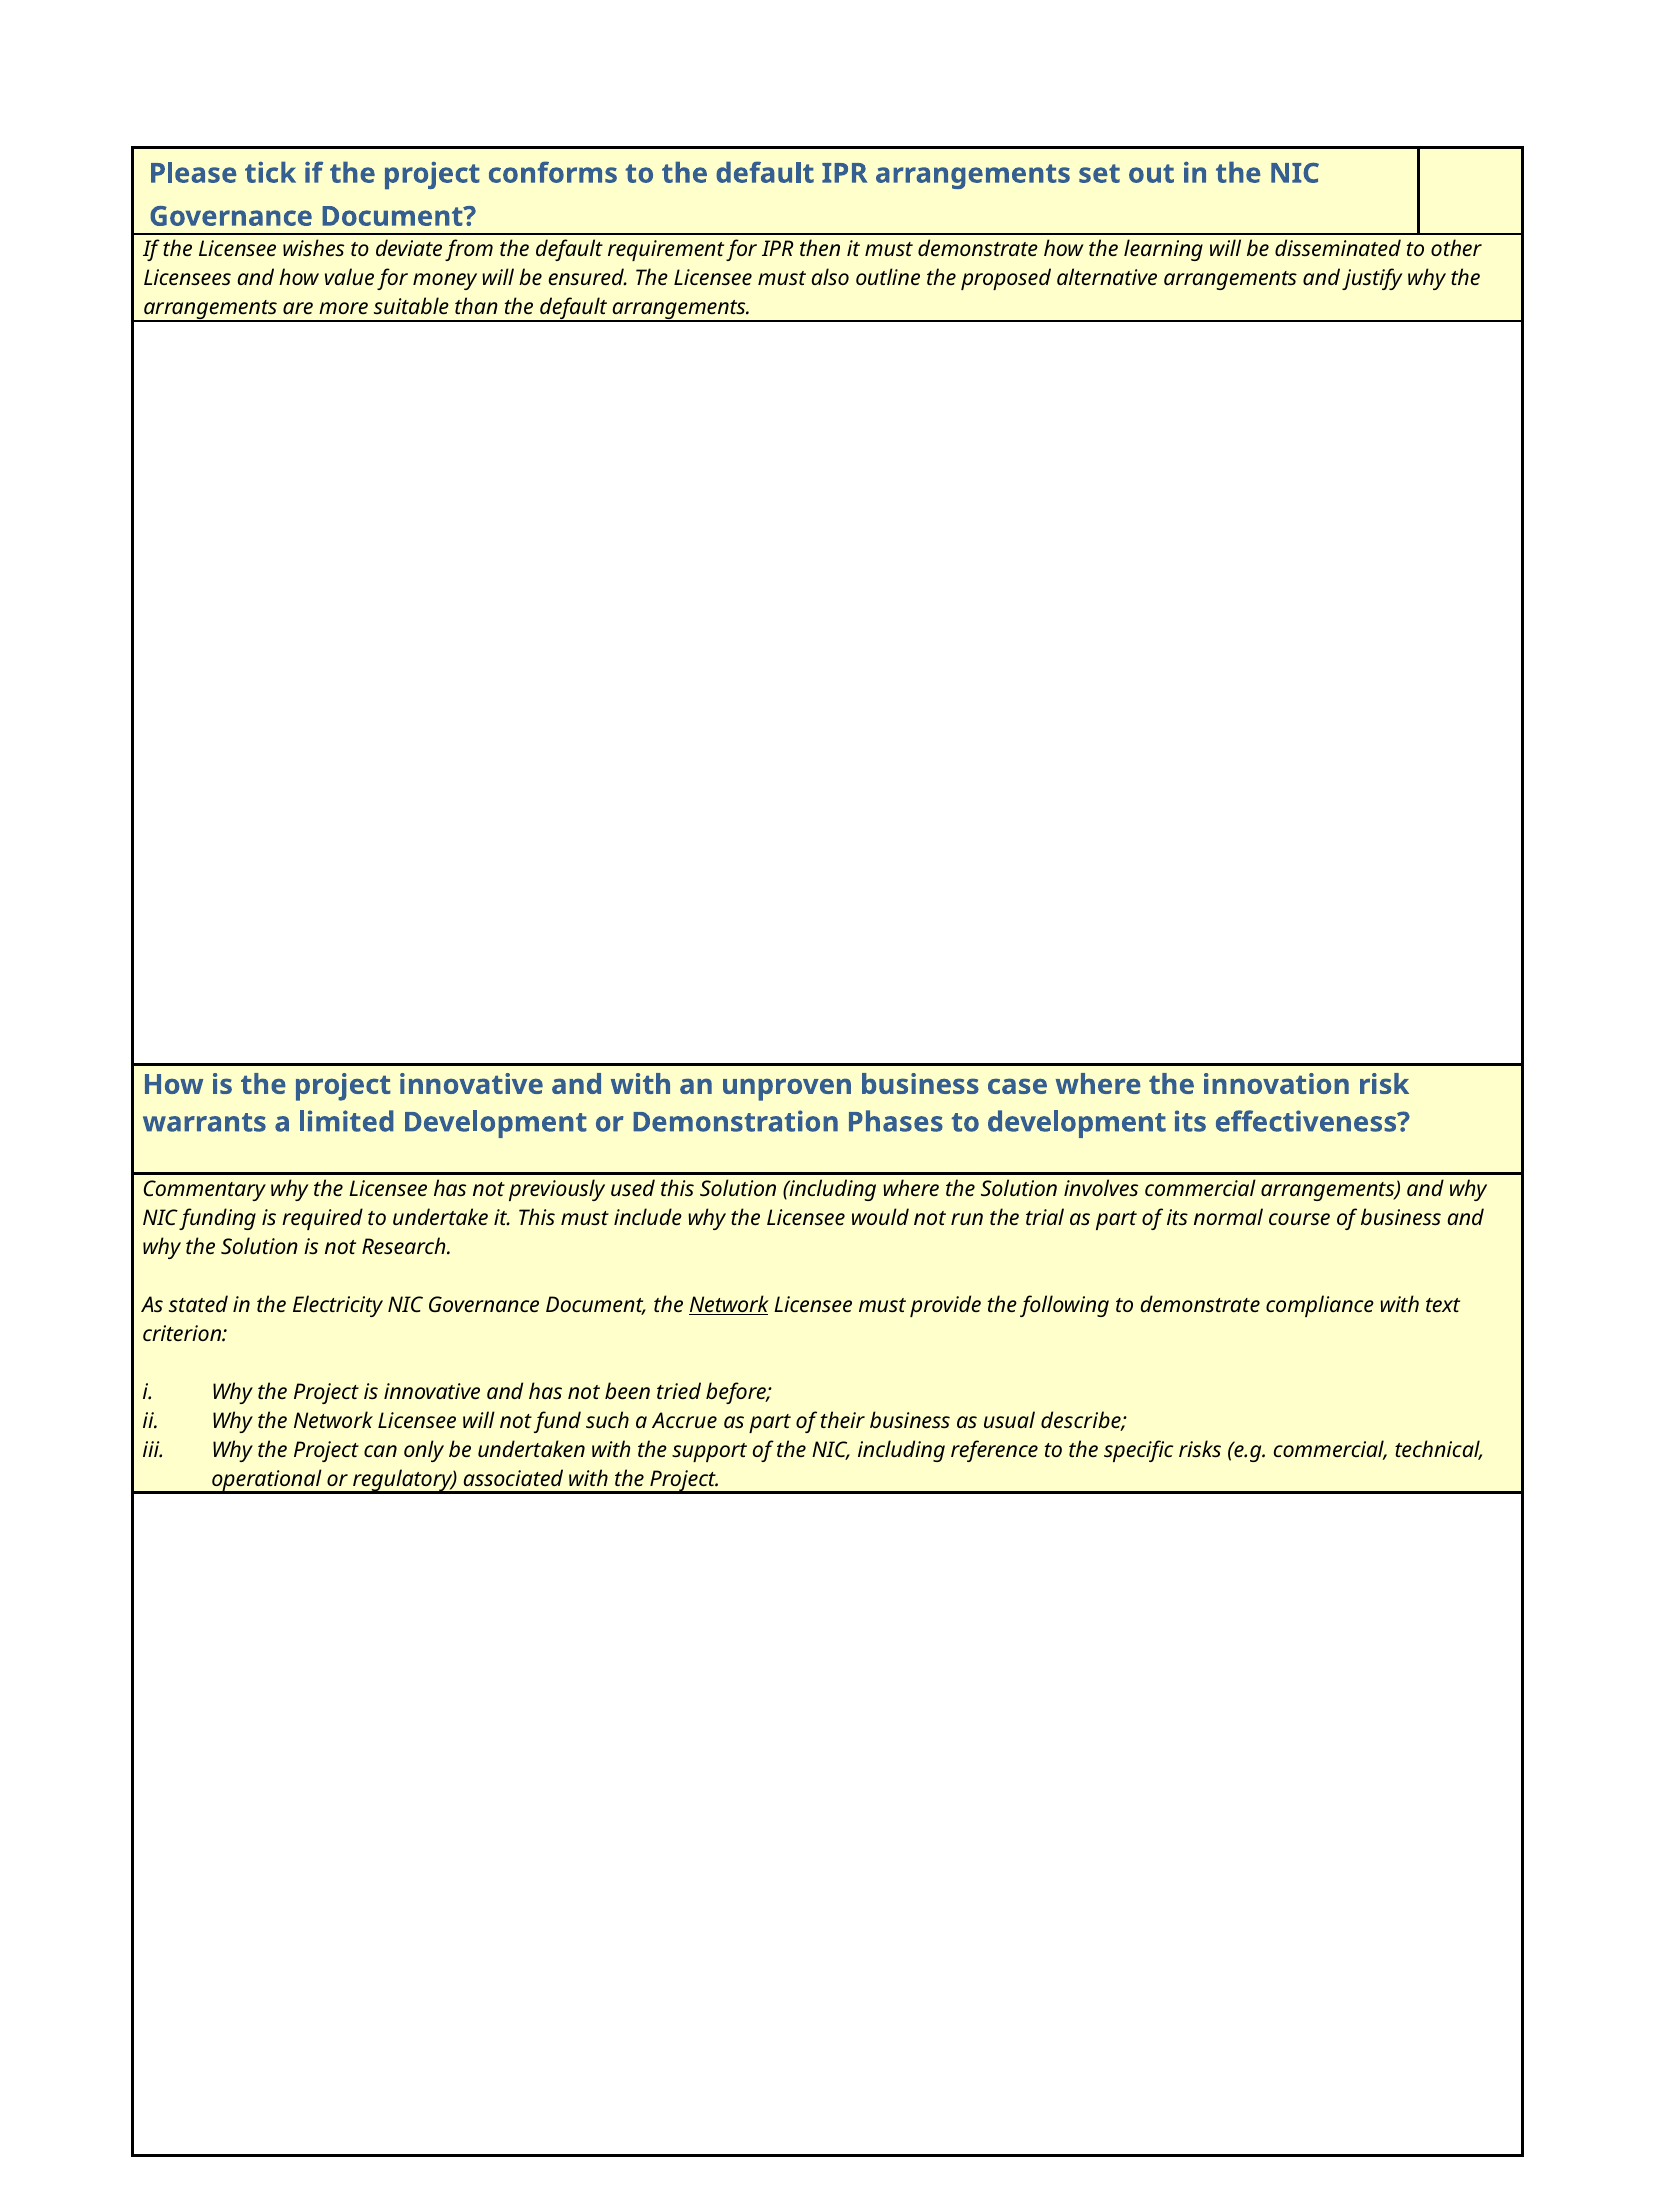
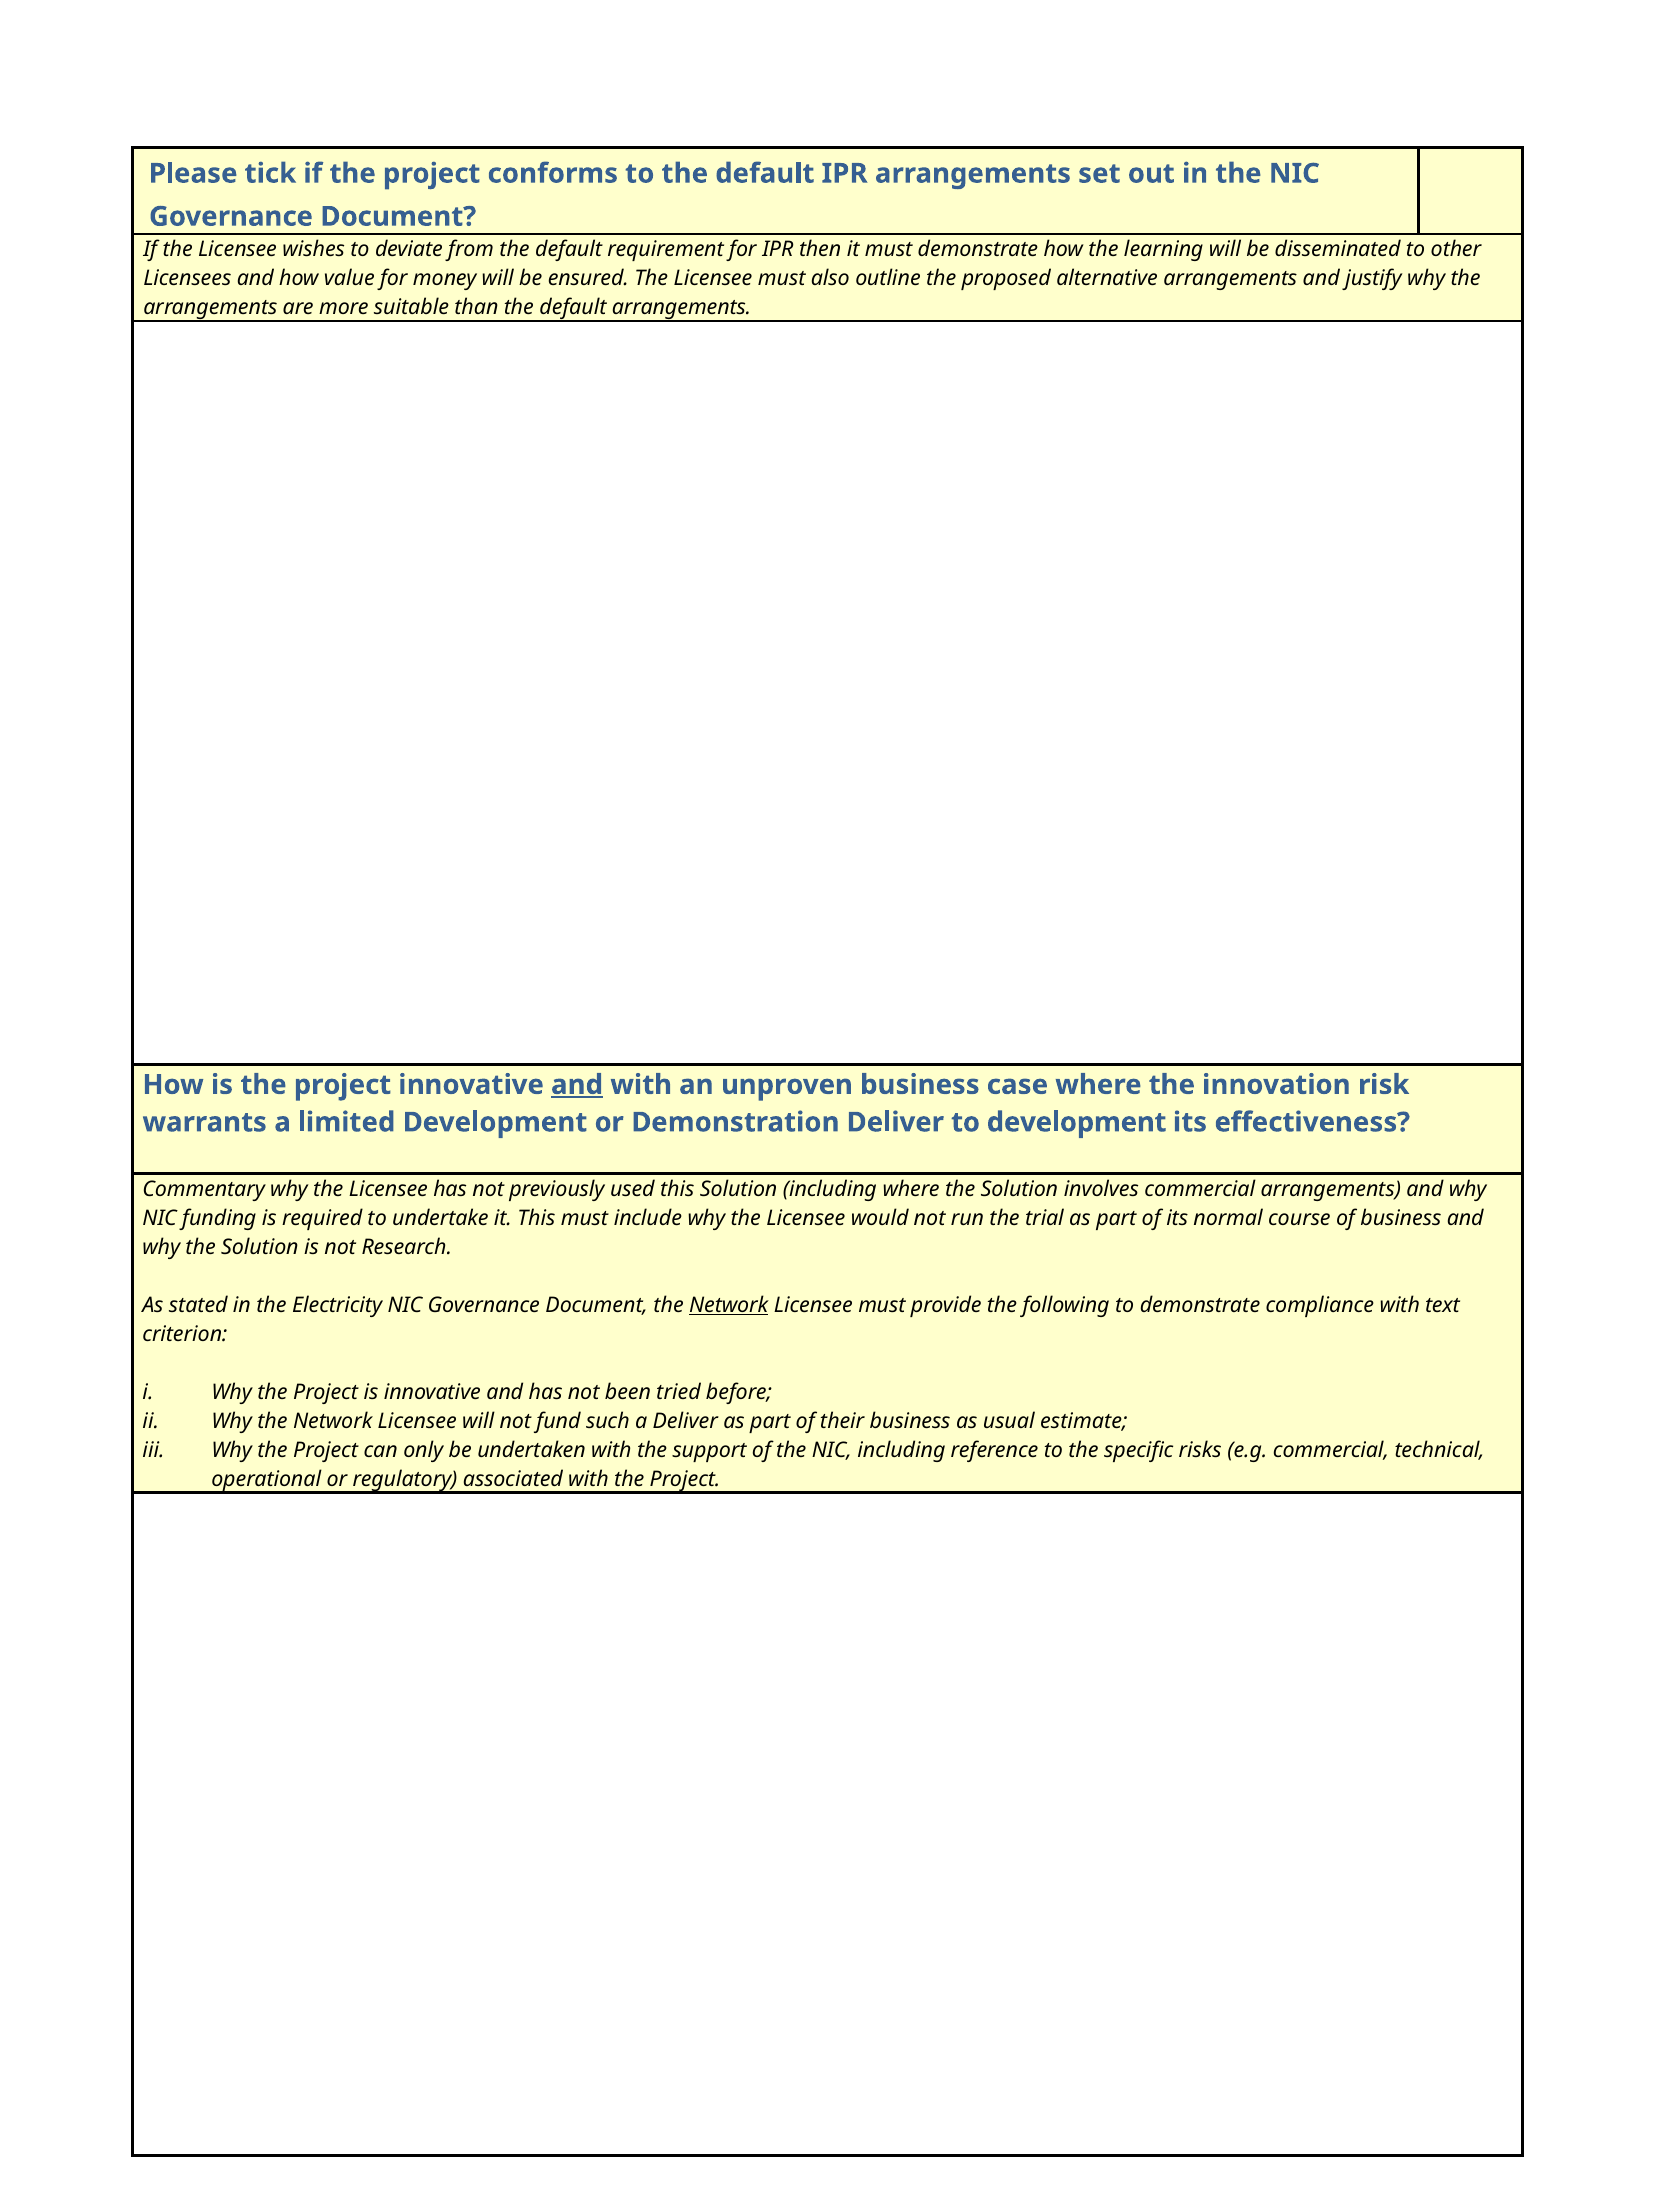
and underline: none -> present (577, 1085)
Demonstration Phases: Phases -> Deliver (895, 1122)
a Accrue: Accrue -> Deliver (685, 1421)
describe: describe -> estimate (1084, 1421)
